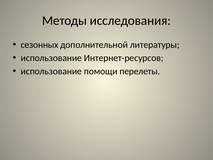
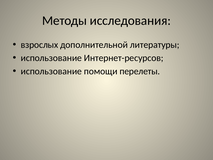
сезонных: сезонных -> взрослых (39, 45)
